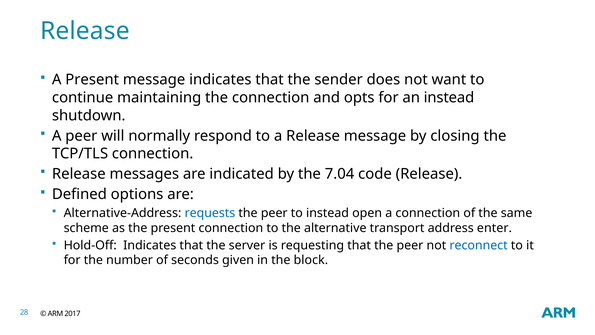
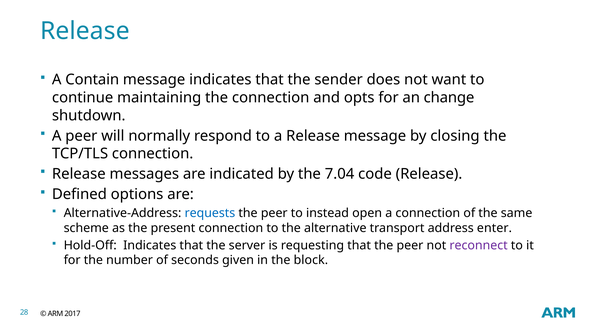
A Present: Present -> Contain (92, 80)
an instead: instead -> change (449, 98)
reconnect colour: blue -> purple (479, 245)
